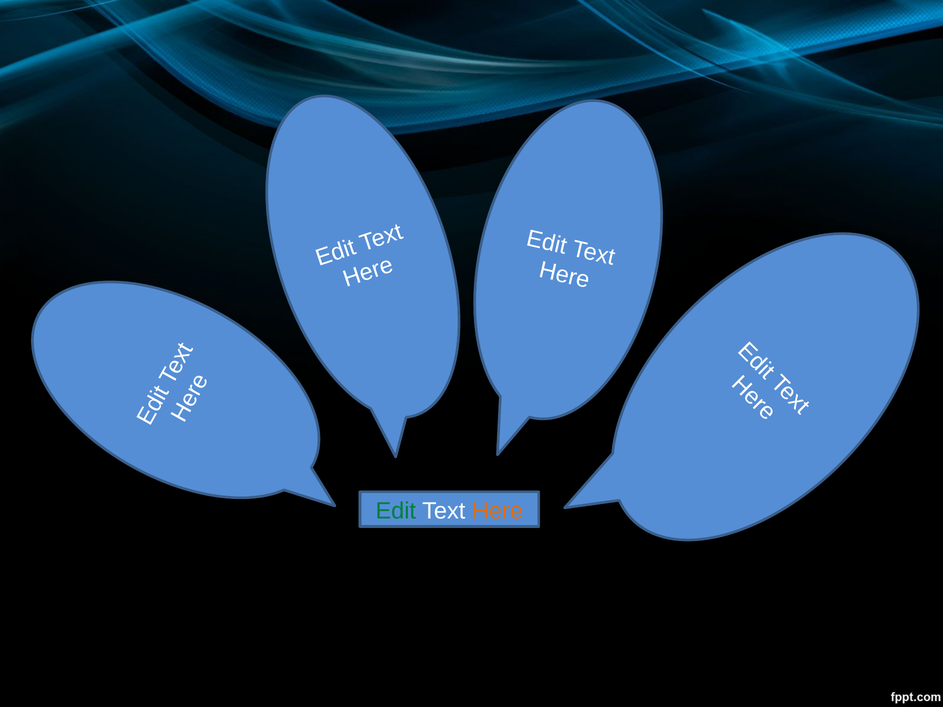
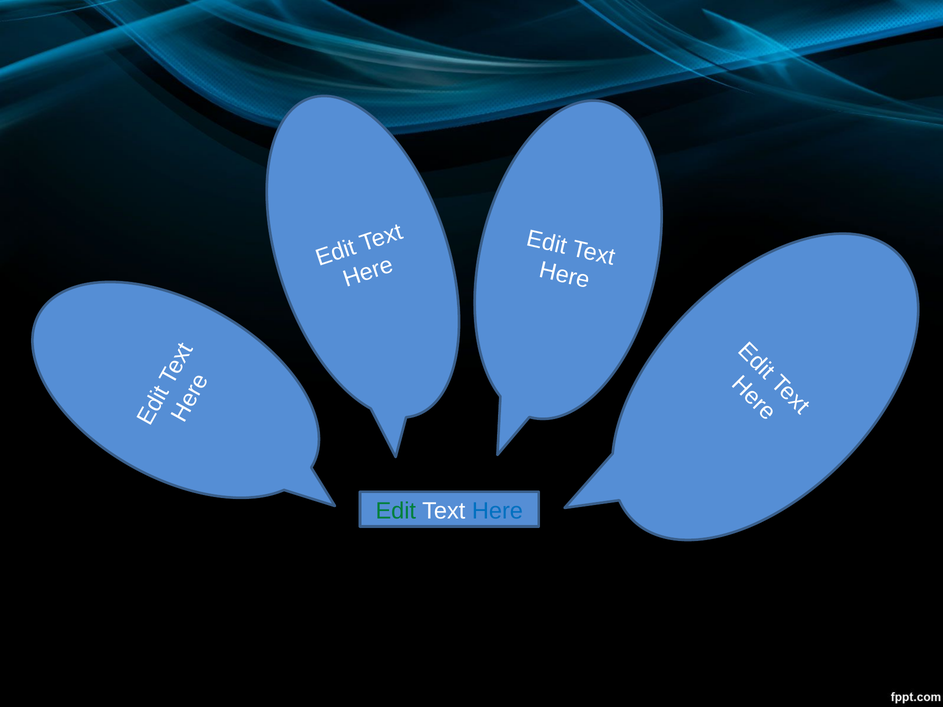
Here colour: orange -> blue (497, 511)
